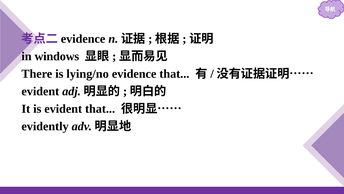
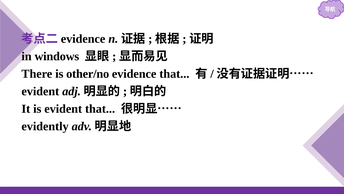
lying/no: lying/no -> other/no (88, 74)
